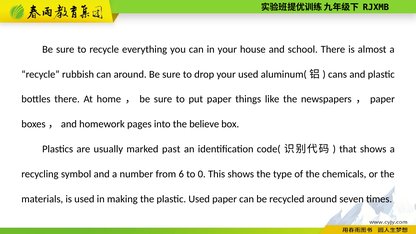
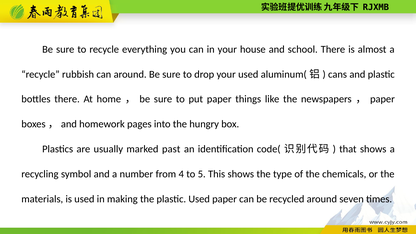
believe: believe -> hungry (204, 124)
6: 6 -> 4 (181, 174)
0: 0 -> 5 (202, 174)
